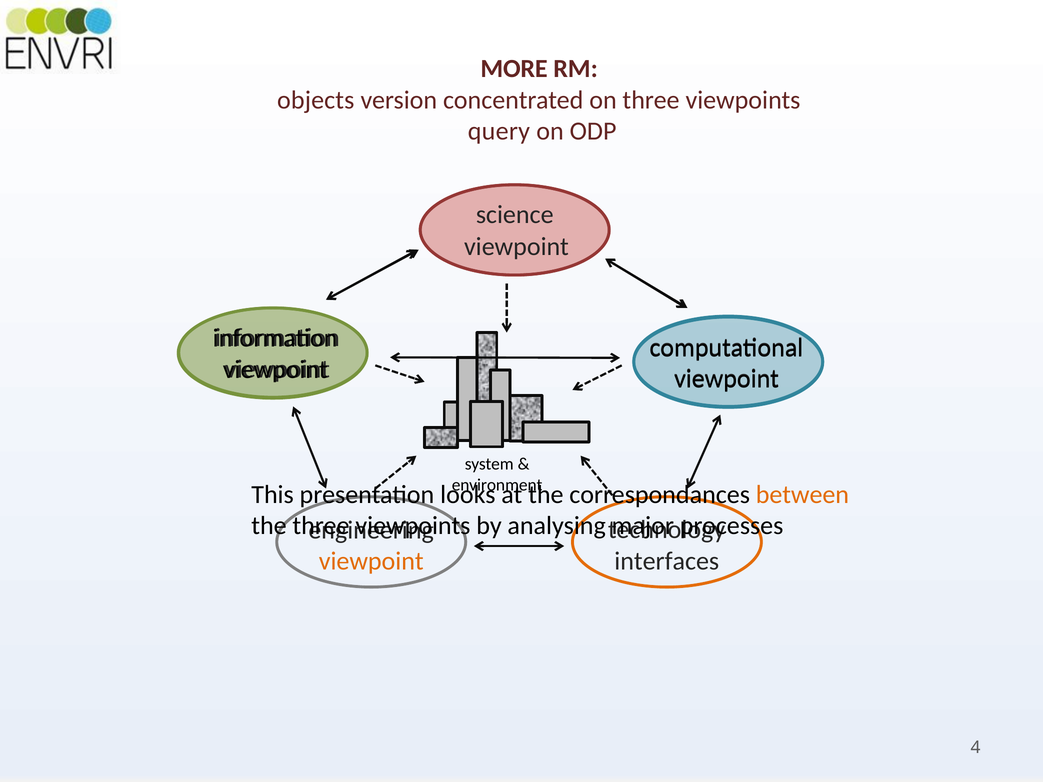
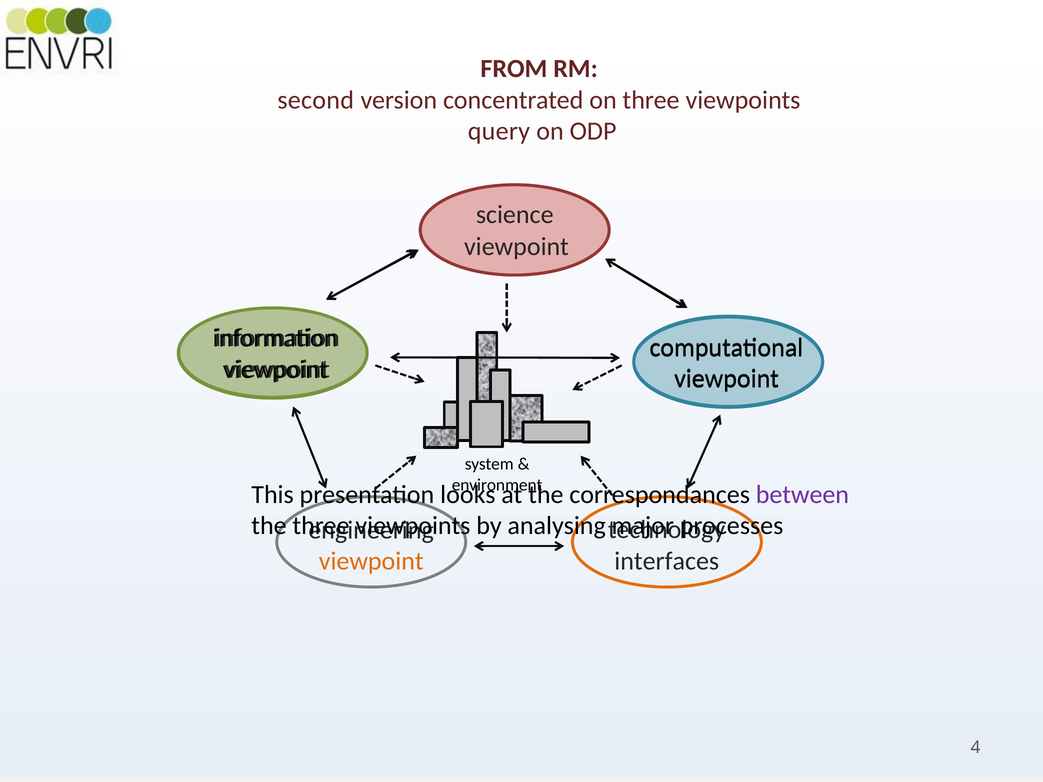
MORE: MORE -> FROM (514, 69)
objects: objects -> second (316, 100)
between colour: orange -> purple (802, 495)
